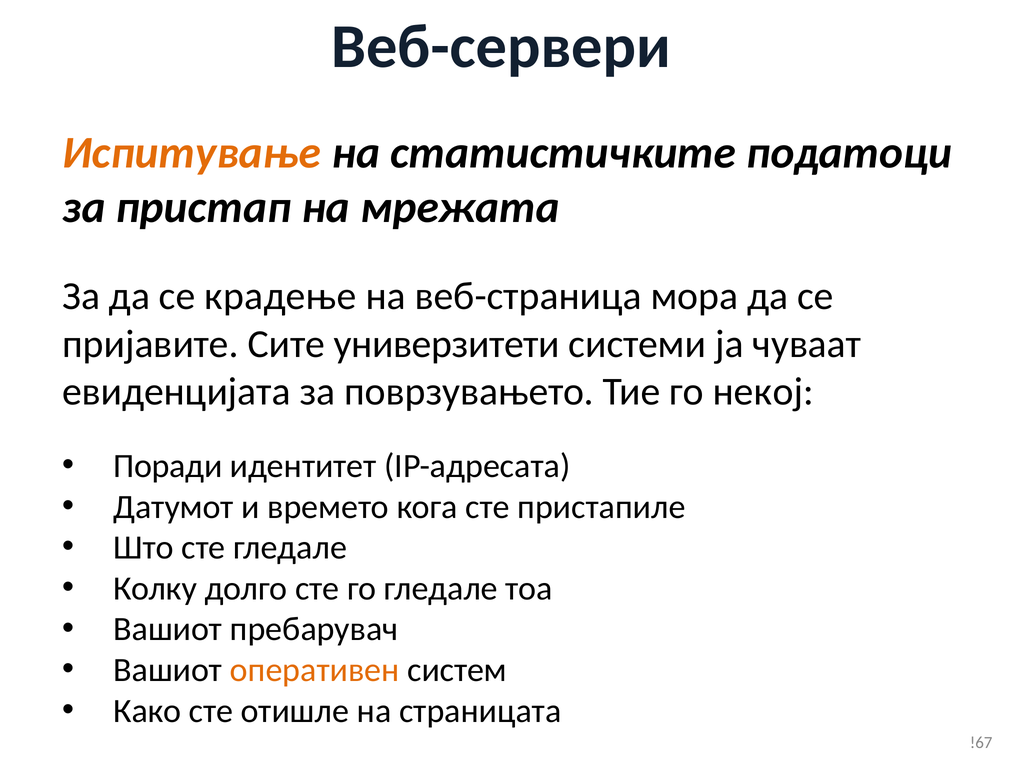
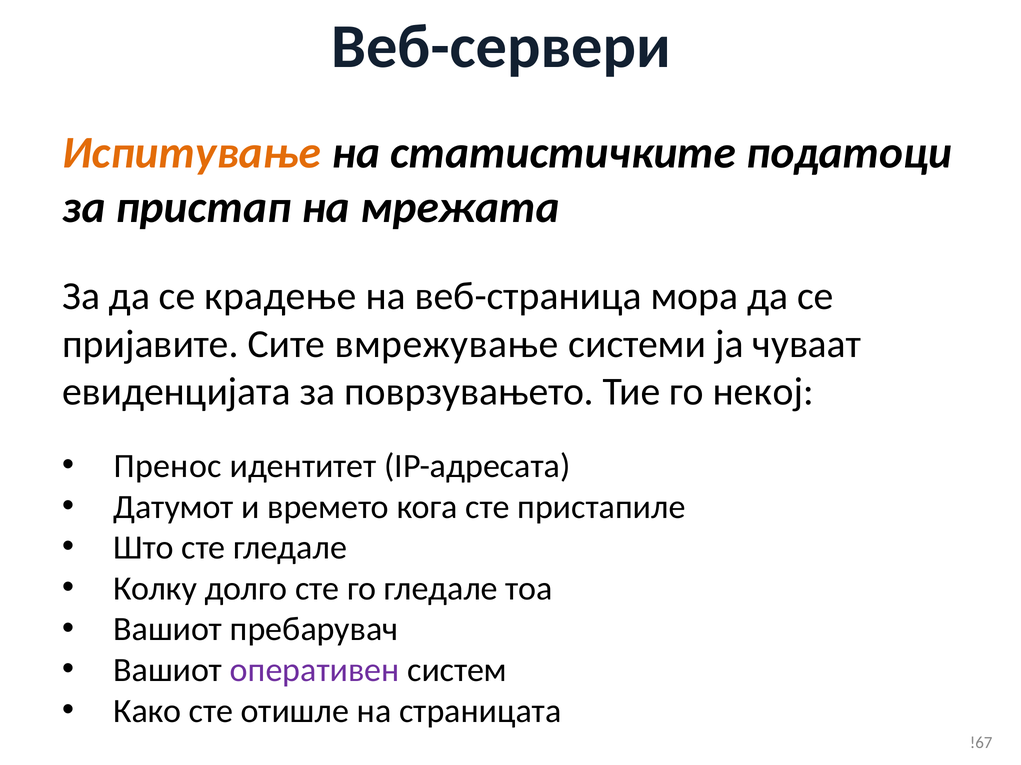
универзитети: универзитети -> вмрежување (446, 344)
Поради: Поради -> Пренос (168, 467)
оперативен colour: orange -> purple (315, 671)
